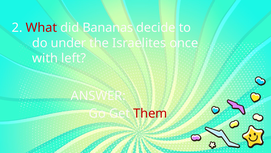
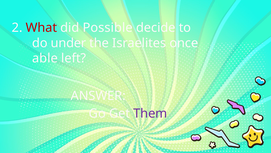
Bananas: Bananas -> Possible (108, 28)
with: with -> able (45, 58)
Them colour: red -> purple (150, 113)
